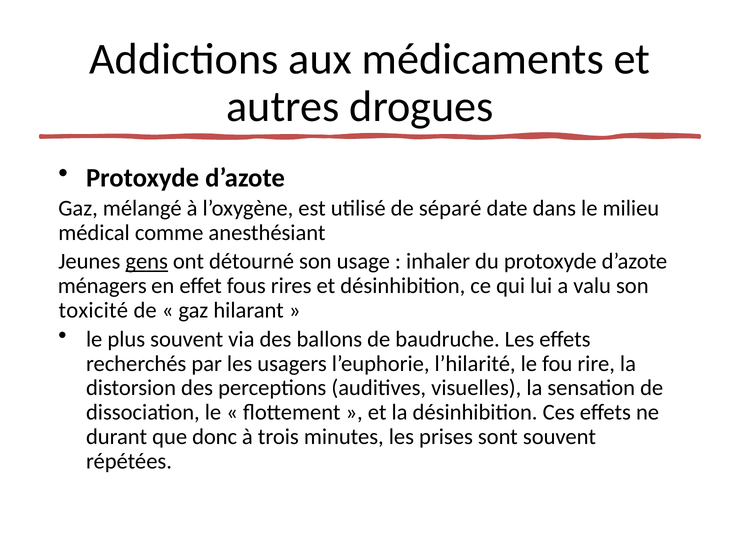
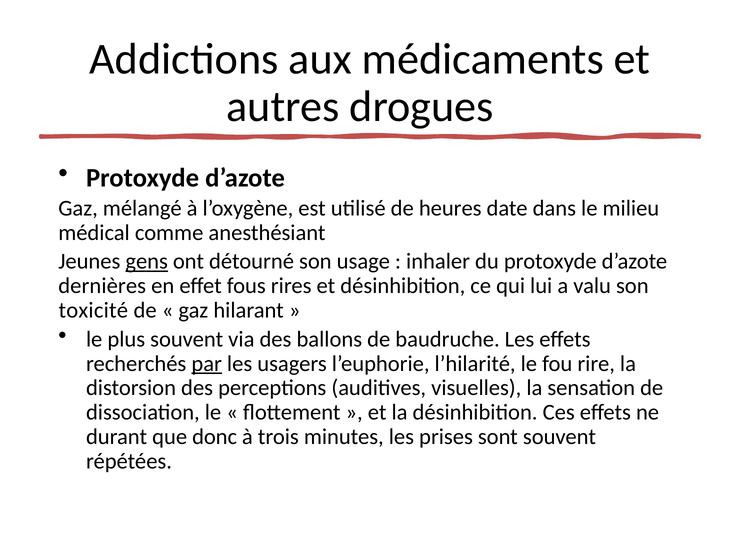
séparé: séparé -> heures (450, 208)
ménagers: ménagers -> dernières (102, 286)
par underline: none -> present (207, 364)
